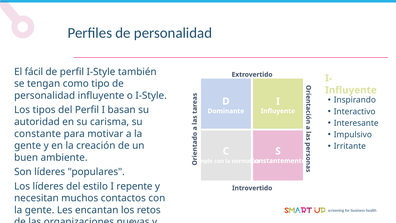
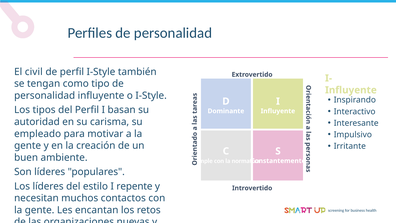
fácil: fácil -> civil (34, 72)
constante: constante -> empleado (38, 134)
